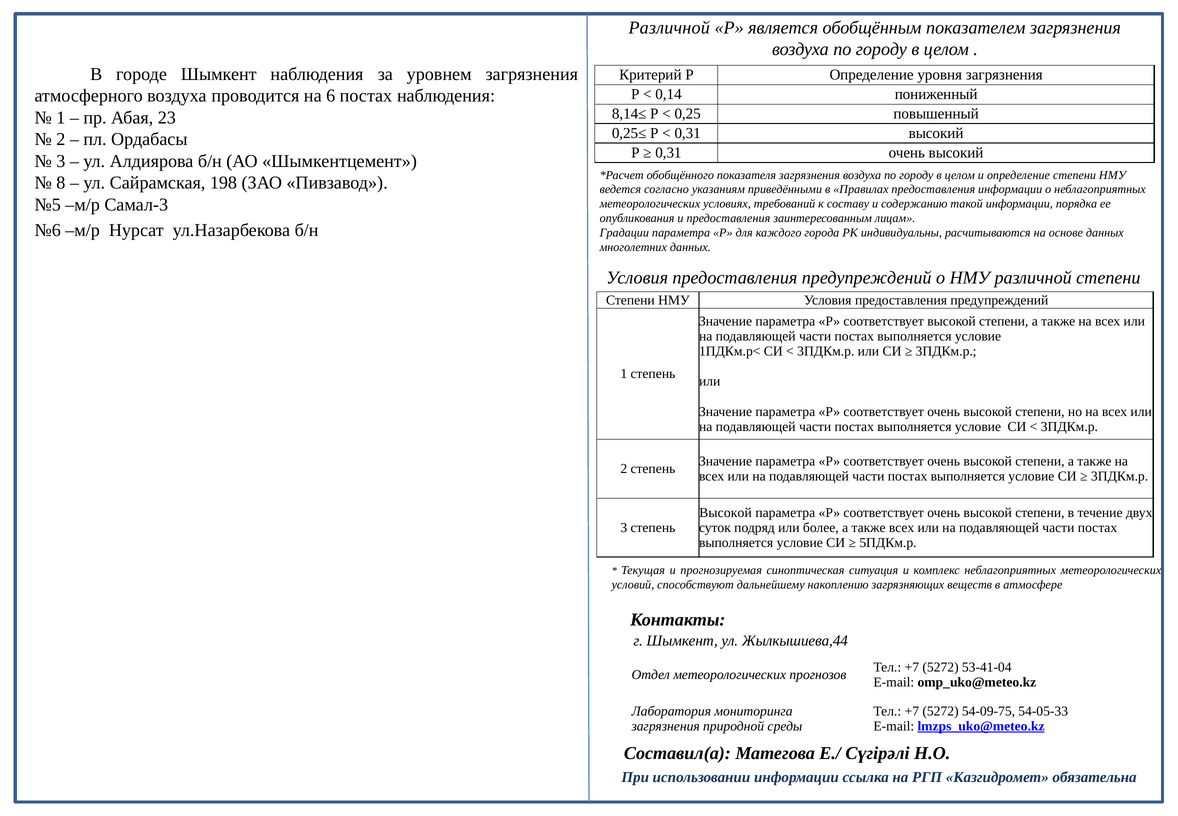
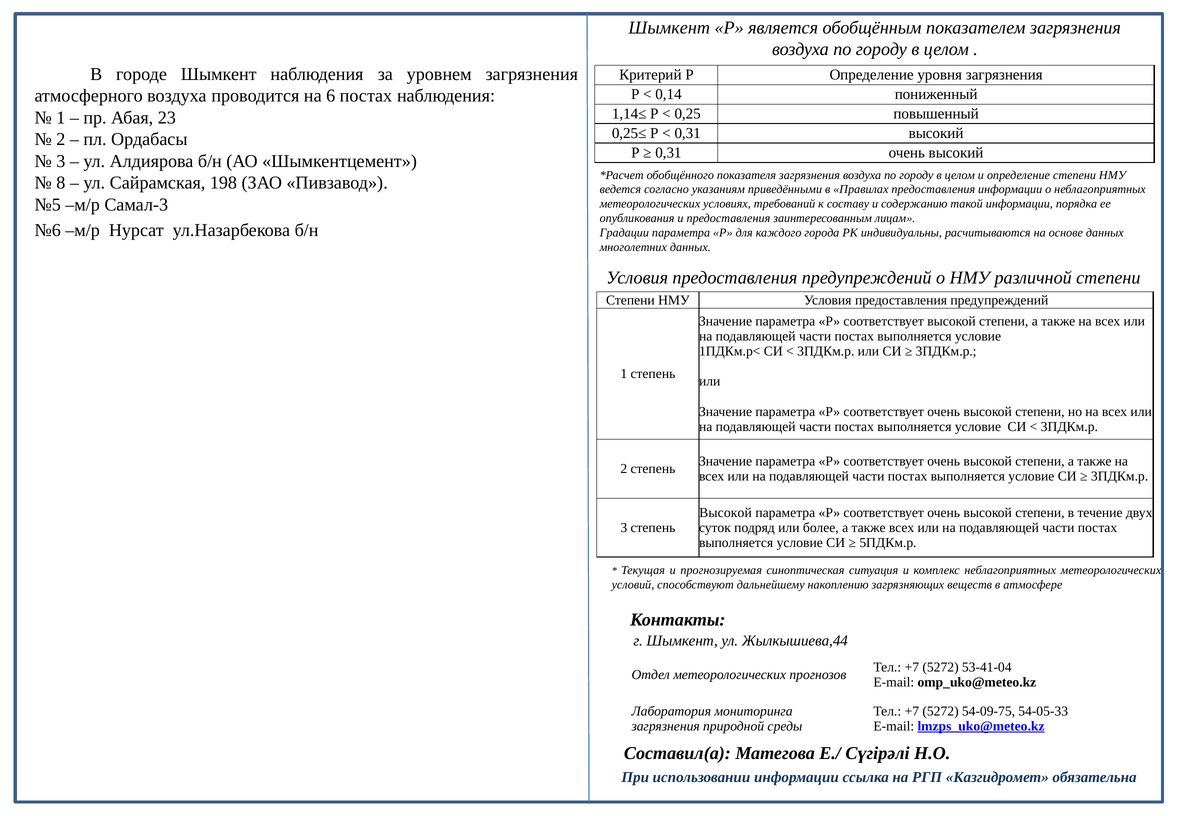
Различной: Различной -> Шымкент (669, 28)
8,14≤: 8,14≤ -> 1,14≤ (629, 114)
